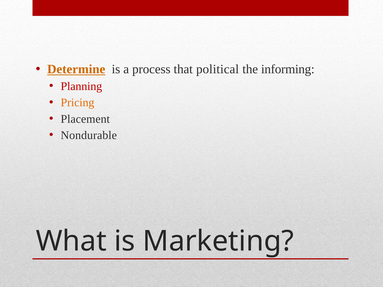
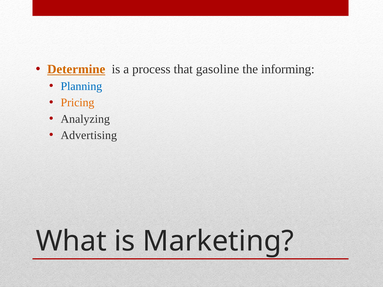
political: political -> gasoline (218, 69)
Planning colour: red -> blue (81, 86)
Placement: Placement -> Analyzing (85, 119)
Nondurable: Nondurable -> Advertising (89, 135)
